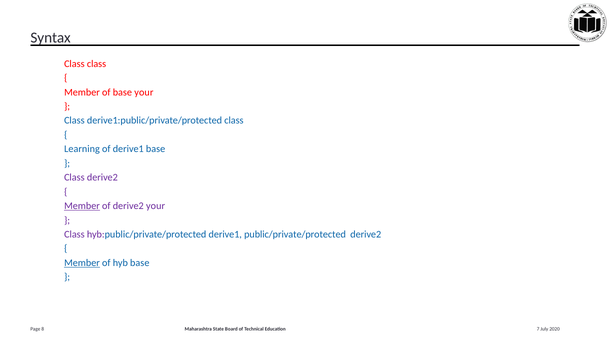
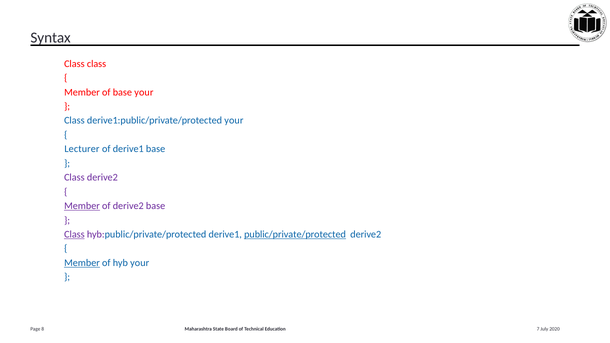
derive1:public/private/protected class: class -> your (234, 121)
Learning: Learning -> Lecturer (82, 149)
derive2 your: your -> base (156, 206)
Class underline: none -> present (74, 234)
public/private/protected underline: none -> present (295, 234)
hyb base: base -> your (140, 263)
